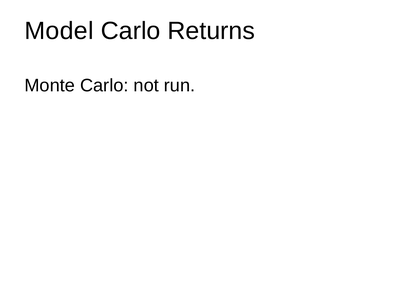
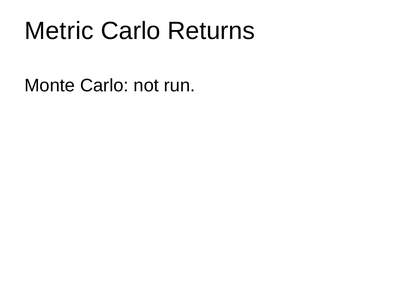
Model: Model -> Metric (59, 31)
